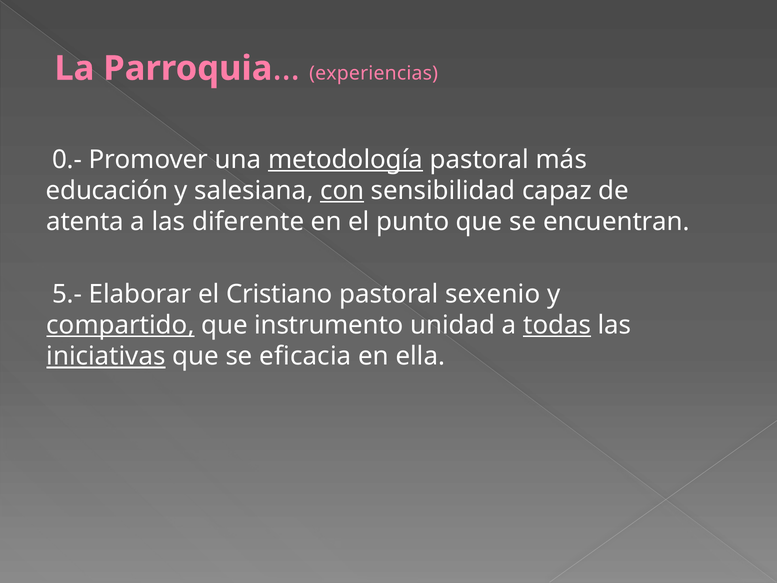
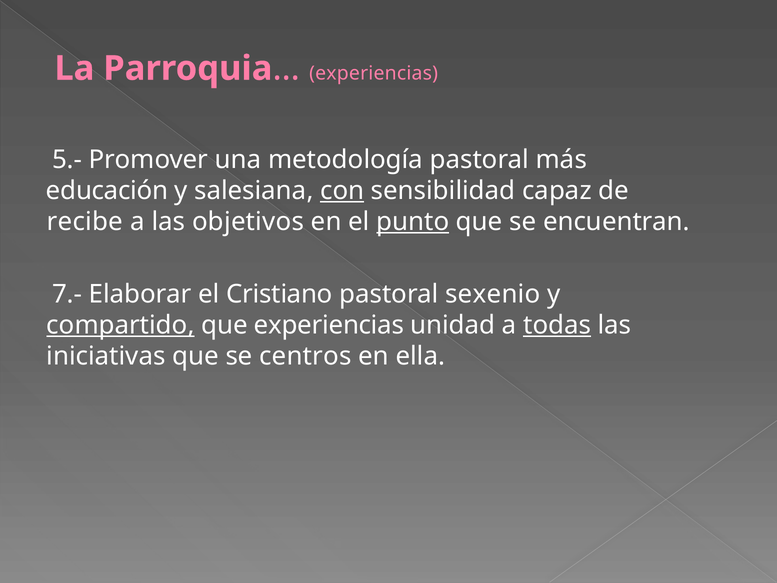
0.-: 0.- -> 5.- (67, 159)
metodología underline: present -> none (346, 159)
atenta: atenta -> recibe (85, 222)
diferente: diferente -> objetivos (248, 222)
punto underline: none -> present (413, 222)
5.-: 5.- -> 7.- (67, 294)
que instrumento: instrumento -> experiencias (329, 325)
iniciativas underline: present -> none (106, 356)
eficacia: eficacia -> centros (305, 356)
